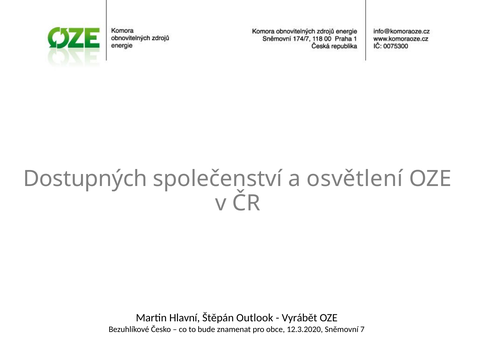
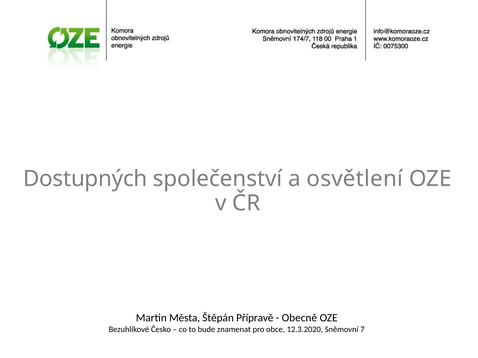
Hlavní: Hlavní -> Města (185, 318)
Outlook: Outlook -> Přípravě (255, 318)
Vyrábět: Vyrábět -> Obecně (299, 318)
